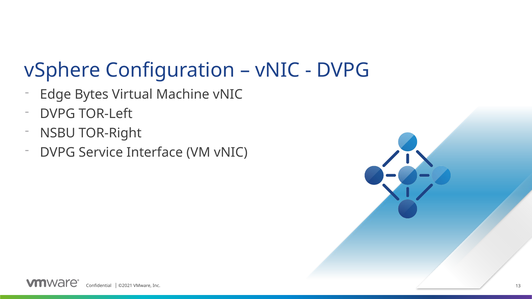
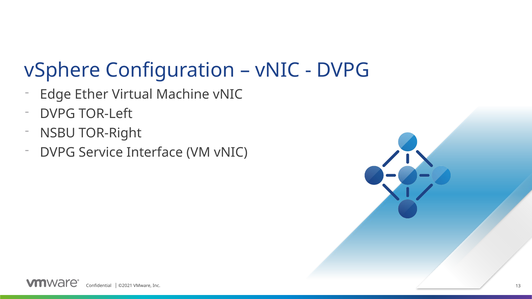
Bytes: Bytes -> Ether (91, 95)
